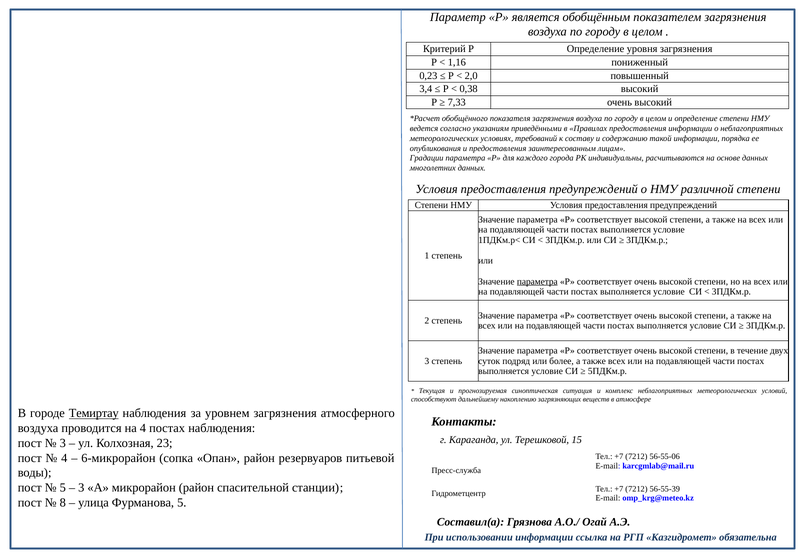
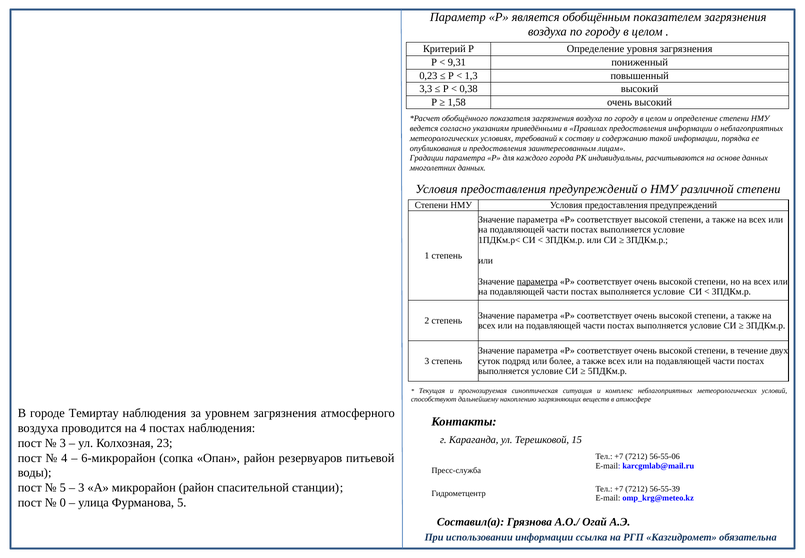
1,16: 1,16 -> 9,31 (457, 62)
2,0: 2,0 -> 1,3 (471, 76)
3,4: 3,4 -> 3,3 (426, 89)
7,33: 7,33 -> 1,58 (457, 102)
Темиртау underline: present -> none (94, 413)
8: 8 -> 0 (63, 502)
